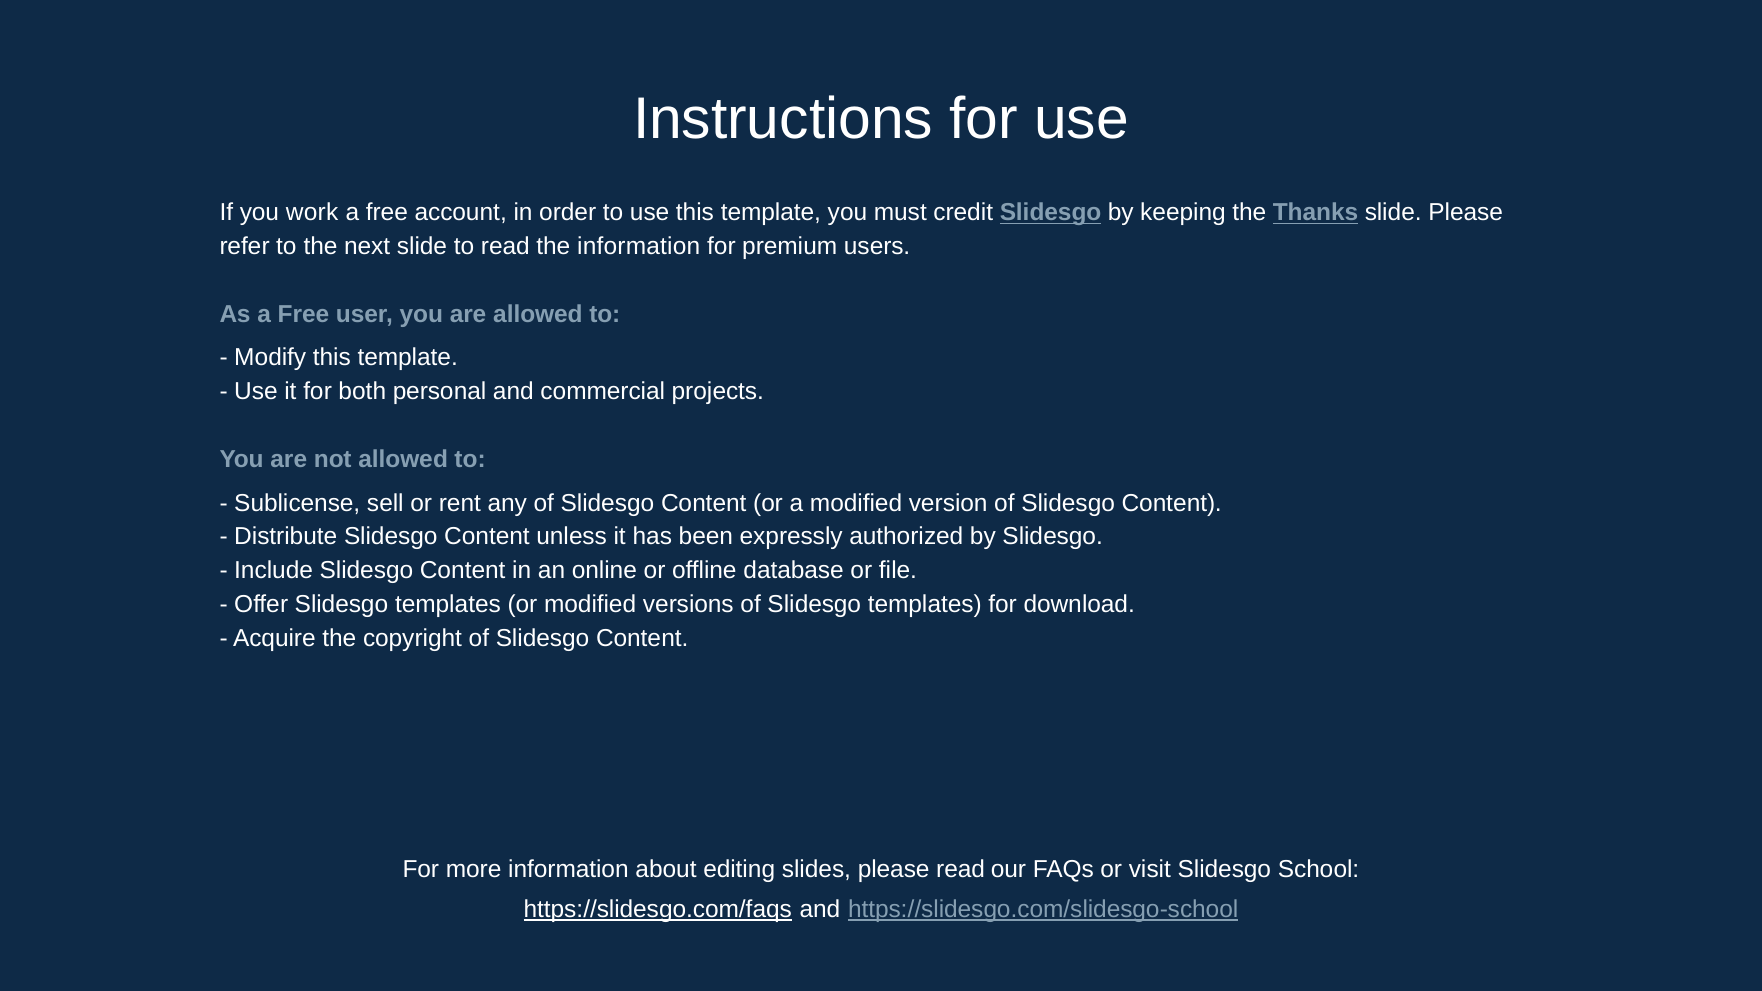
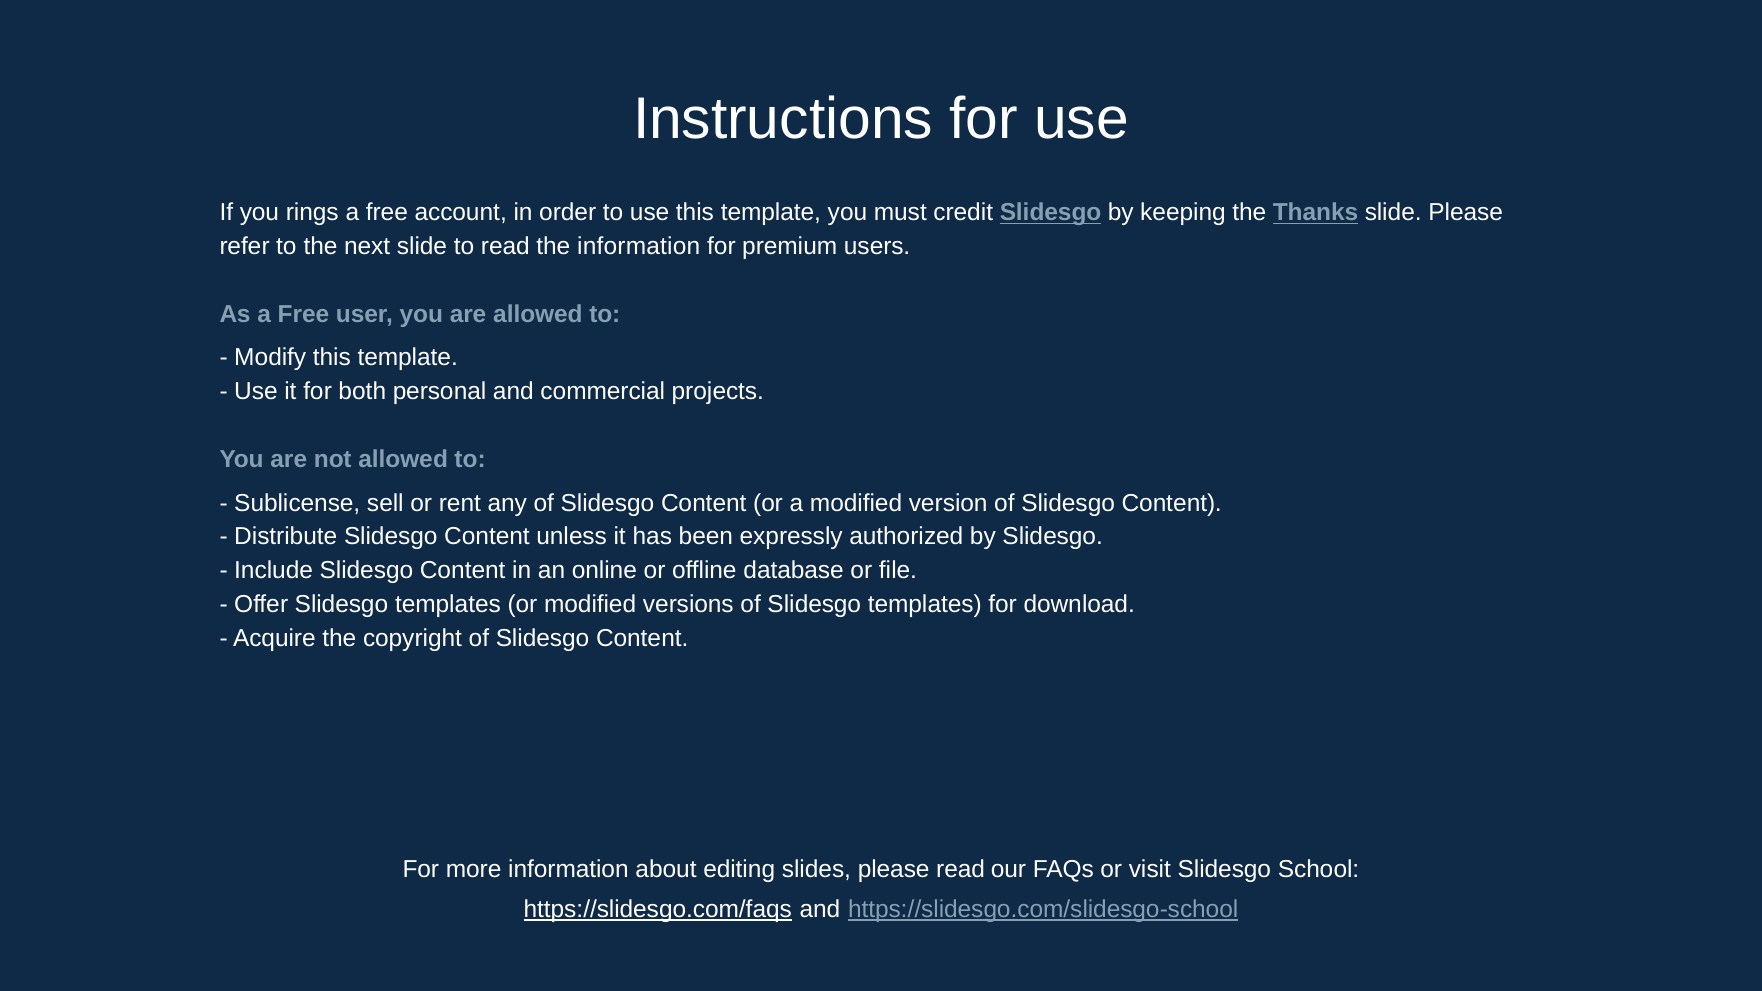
work: work -> rings (312, 212)
